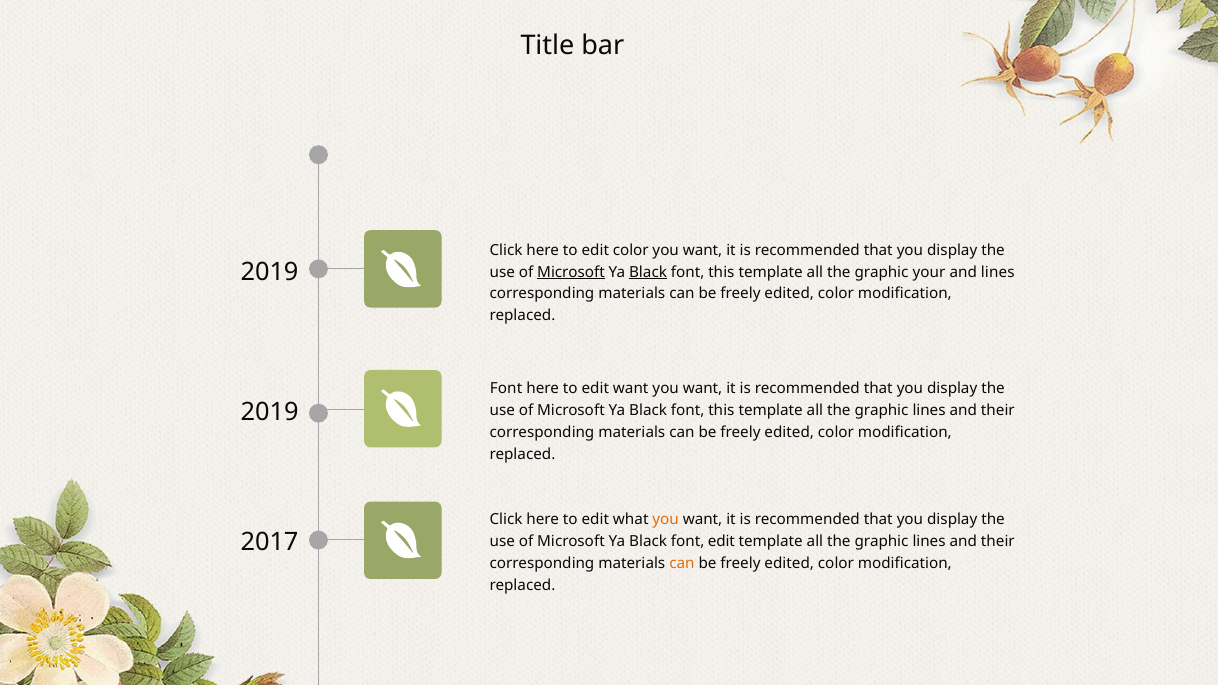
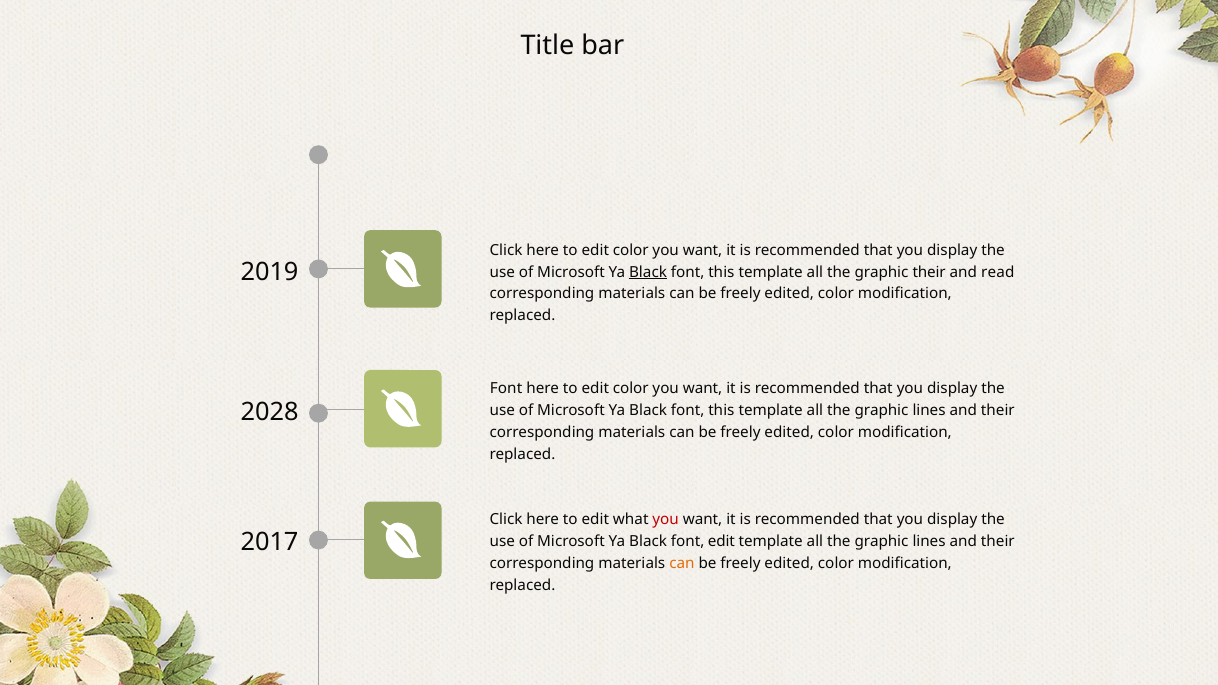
Microsoft underline: present -> none (571, 272)
graphic your: your -> their (929, 272)
and lines: lines -> read (998, 272)
want: want -> color (631, 389)
2019: 2019 -> 2028 (270, 412)
you colour: orange -> red (666, 520)
